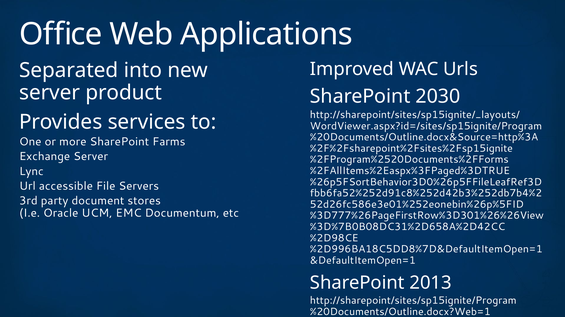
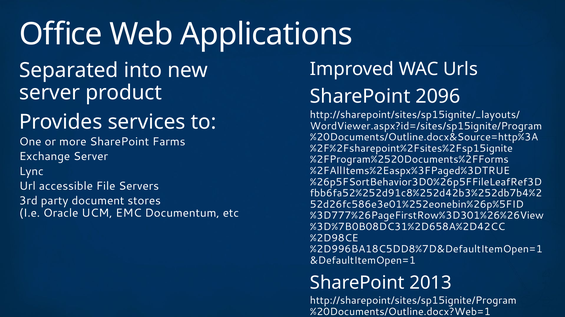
2030: 2030 -> 2096 (438, 97)
